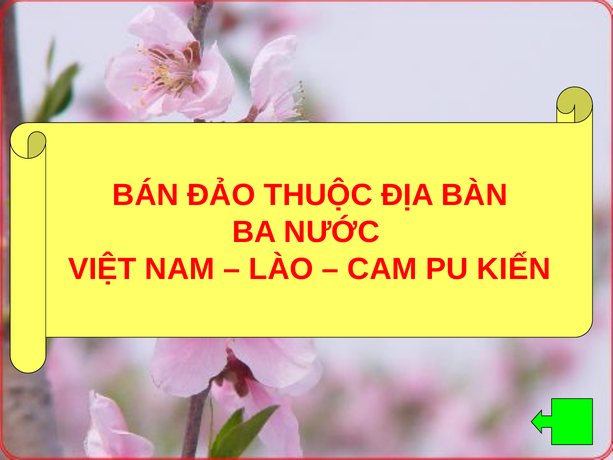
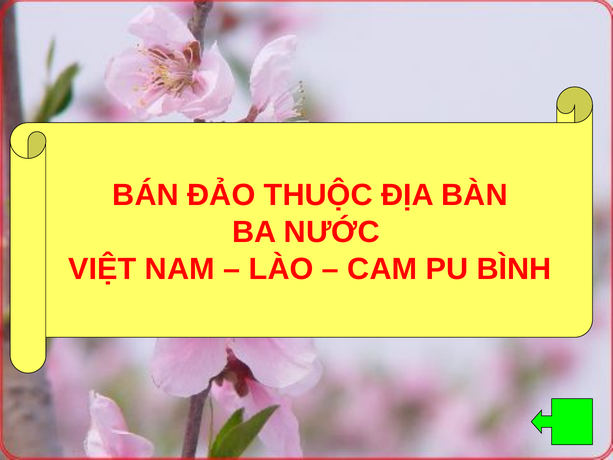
KIẾN: KIẾN -> BÌNH (514, 269)
